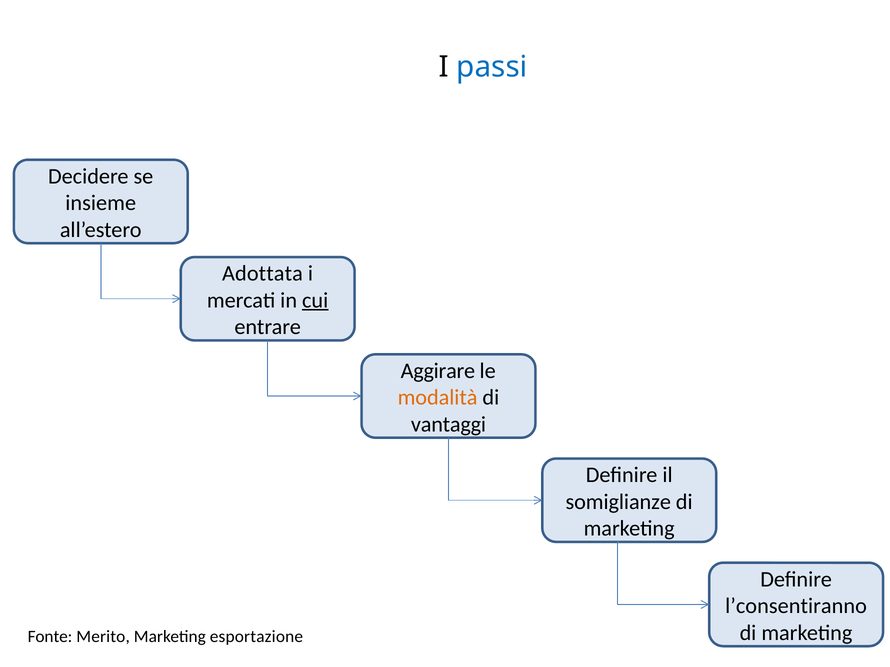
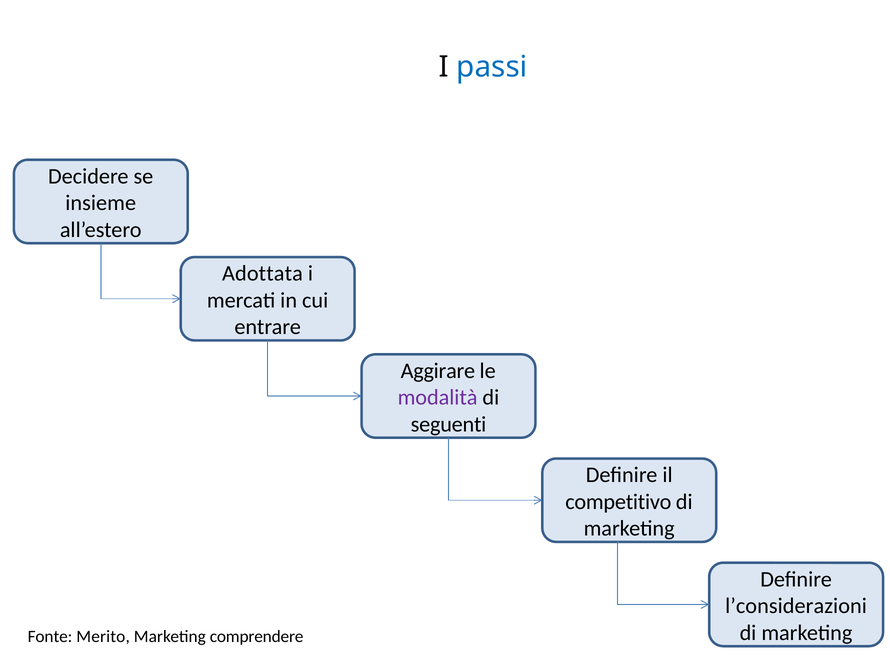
cui underline: present -> none (315, 301)
modalità colour: orange -> purple (438, 398)
vantaggi: vantaggi -> seguenti (449, 425)
somiglianze: somiglianze -> competitivo (618, 502)
l’consentiranno: l’consentiranno -> l’considerazioni (796, 606)
esportazione: esportazione -> comprendere (257, 637)
